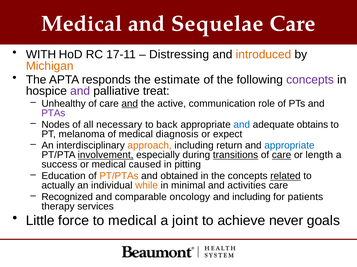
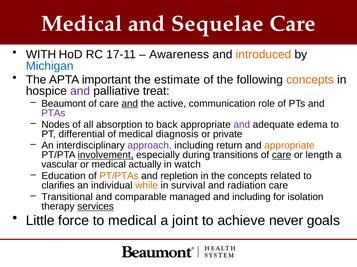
Distressing: Distressing -> Awareness (179, 55)
Michigan colour: orange -> blue (50, 66)
responds: responds -> important (106, 80)
concepts colour: purple -> orange (310, 80)
Unhealthy: Unhealthy -> Beaumont (64, 104)
necessary: necessary -> absorption (119, 125)
and colour: blue -> purple (242, 125)
obtains: obtains -> edema (312, 125)
melanoma: melanoma -> differential (82, 134)
expect: expect -> private (228, 134)
approach colour: orange -> purple (150, 146)
appropriate colour: blue -> orange (289, 146)
transitions underline: present -> none (236, 155)
success: success -> vascular (59, 165)
caused: caused -> actually (145, 165)
pitting: pitting -> watch (188, 165)
obtained: obtained -> repletion (179, 176)
related underline: present -> none (285, 176)
actually: actually -> clarifies (58, 186)
minimal: minimal -> survival (188, 186)
activities: activities -> radiation (247, 186)
Recognized: Recognized -> Transitional (67, 197)
oncology: oncology -> managed (190, 197)
patients: patients -> isolation (305, 197)
services underline: none -> present (96, 207)
